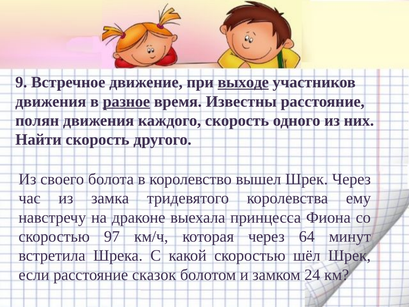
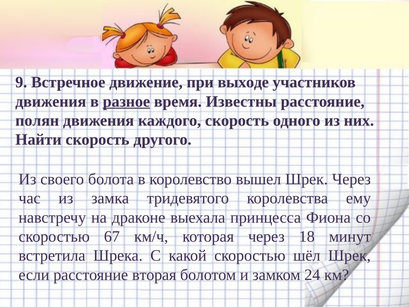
выходе underline: present -> none (243, 82)
97: 97 -> 67 (112, 236)
64: 64 -> 18 (307, 236)
сказок: сказок -> вторая (154, 275)
